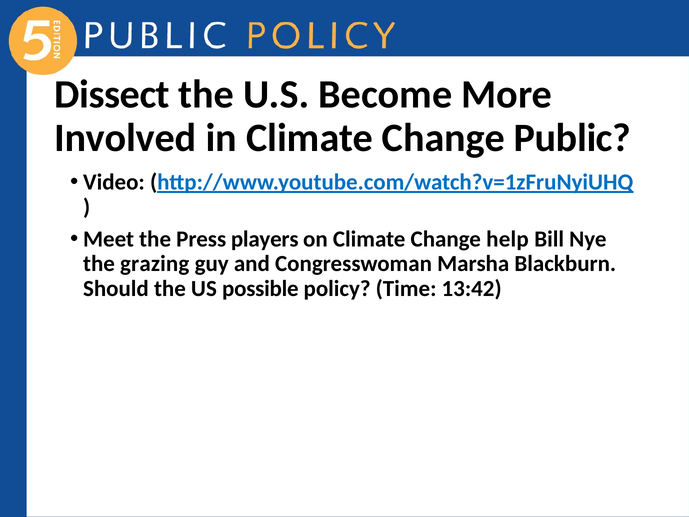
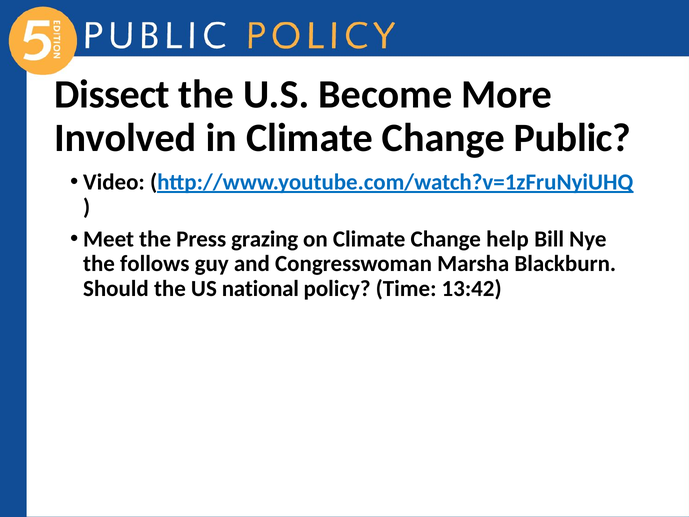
players: players -> grazing (265, 239)
grazing: grazing -> follows (155, 264)
possible: possible -> national (260, 288)
